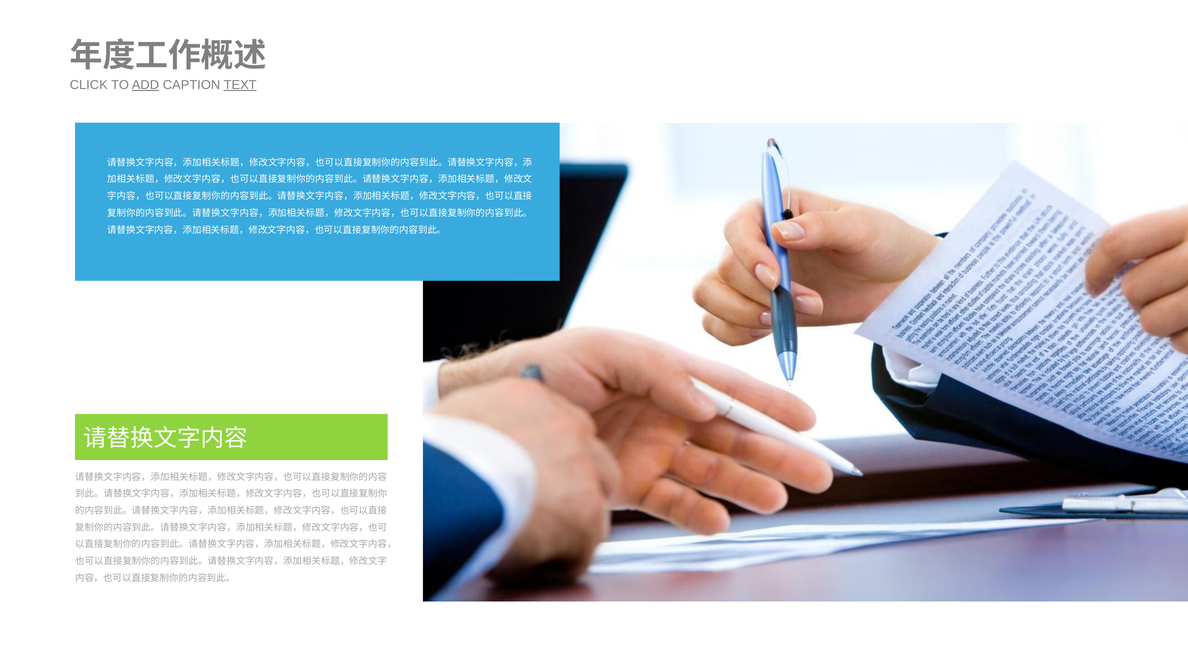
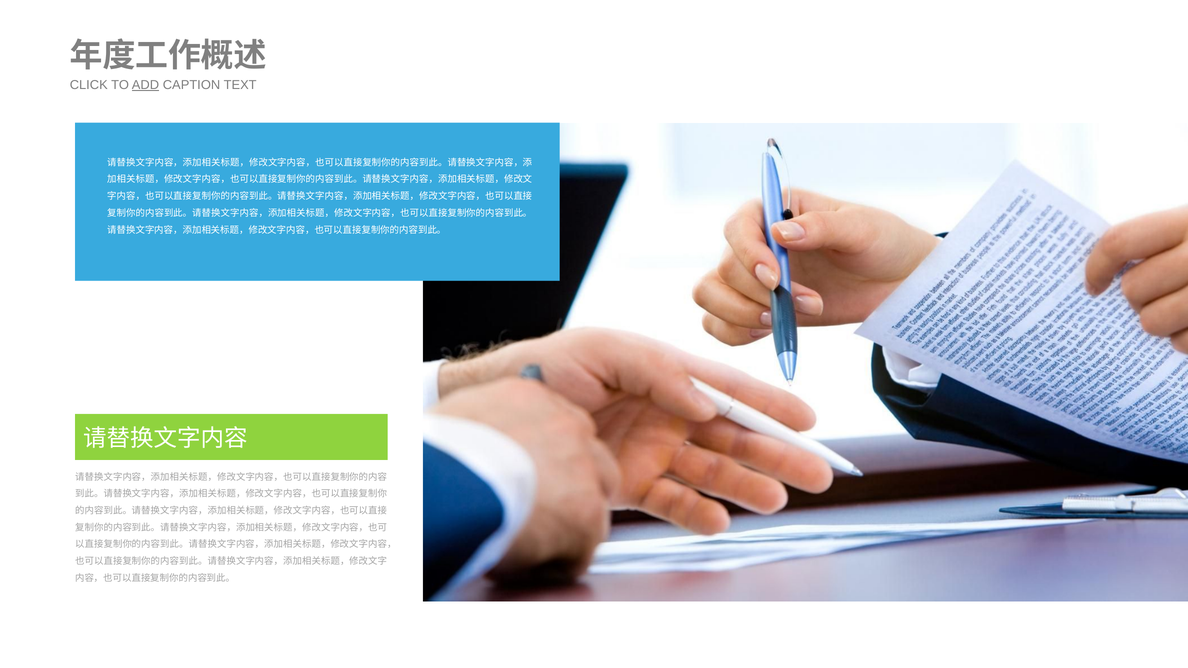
TEXT underline: present -> none (240, 85)
